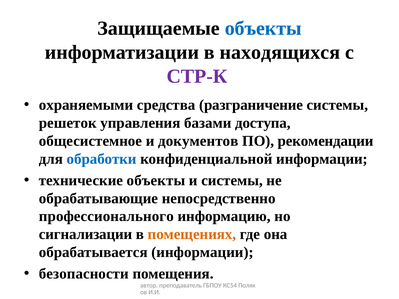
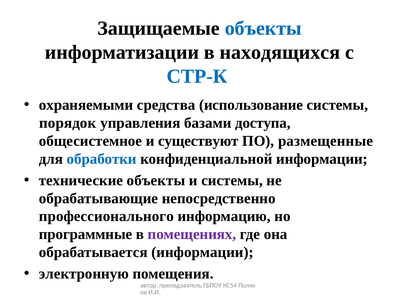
СТР-К colour: purple -> blue (197, 76)
разграничение: разграничение -> использование (251, 105)
решеток: решеток -> порядок (68, 123)
документов: документов -> существуют (198, 141)
рекомендации: рекомендации -> размещенные (325, 141)
сигнализации: сигнализации -> программные (86, 234)
помещениях colour: orange -> purple (192, 234)
безопасности: безопасности -> электронную (84, 274)
